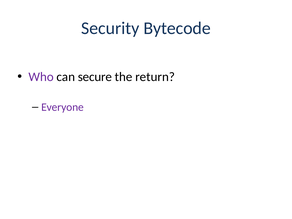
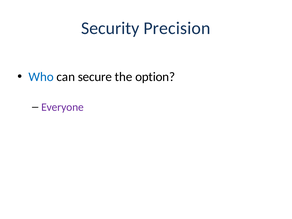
Bytecode: Bytecode -> Precision (177, 28)
Who colour: purple -> blue (41, 77)
return: return -> option (155, 77)
